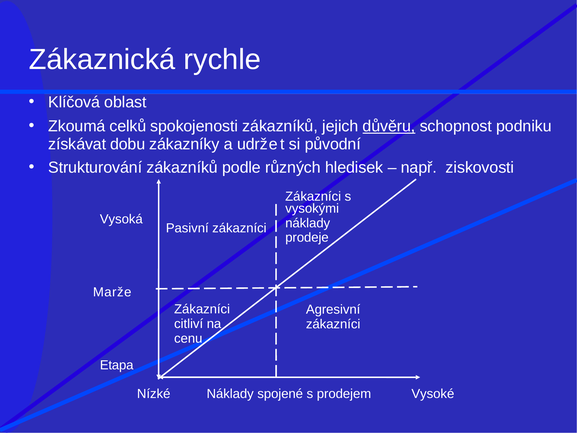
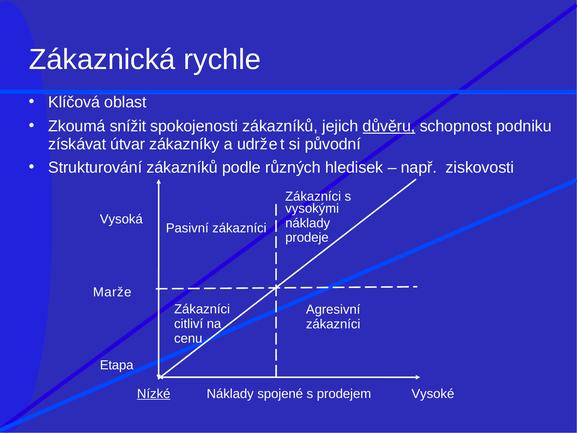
celků: celků -> snížit (128, 126)
dobu: dobu -> útvar (128, 144)
Nízké underline: none -> present (154, 393)
